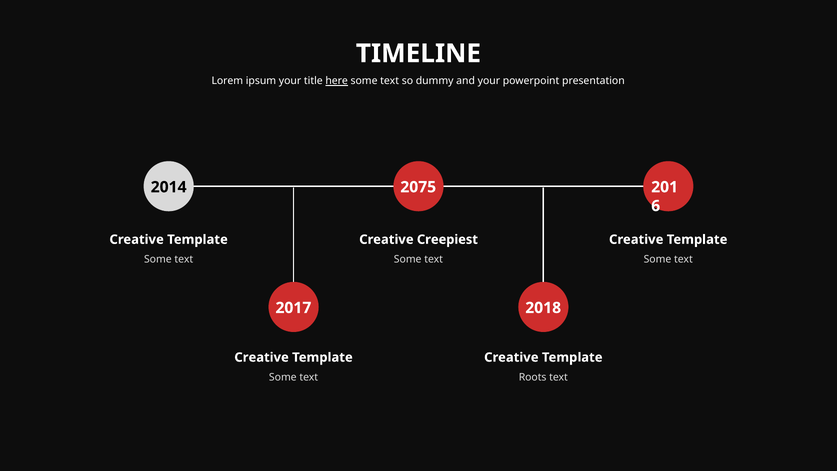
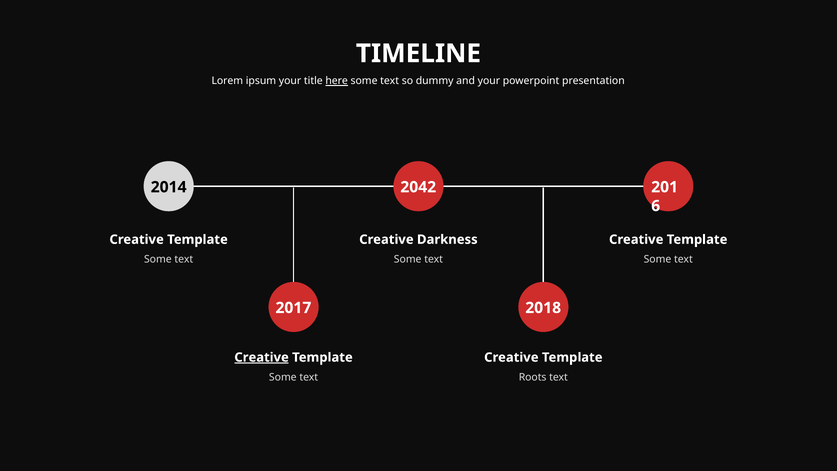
2075: 2075 -> 2042 (418, 187)
Creepiest: Creepiest -> Darkness (447, 239)
Creative underline: none -> present (262, 357)
